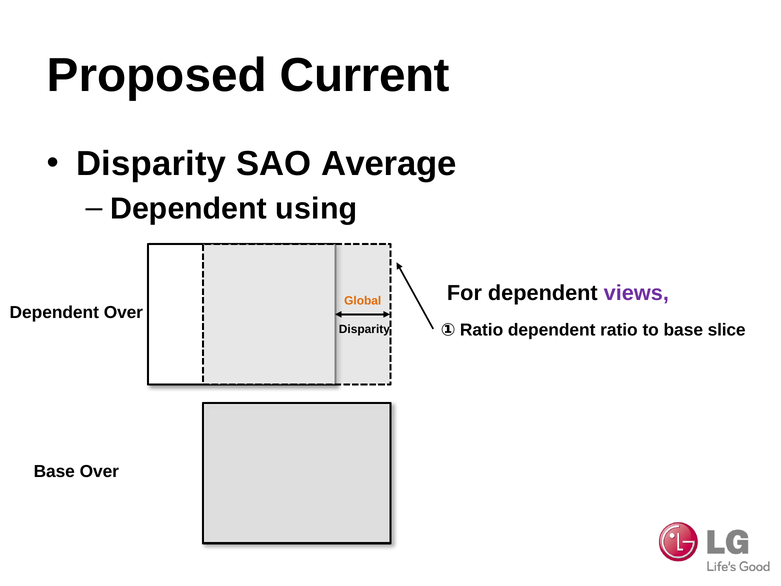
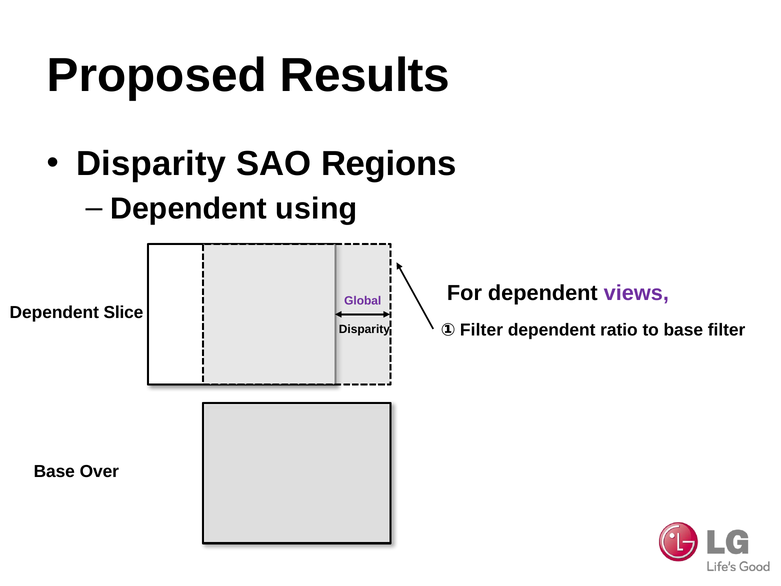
Current: Current -> Results (365, 76)
Average: Average -> Regions (389, 164)
Global colour: orange -> purple (363, 301)
Dependent Over: Over -> Slice (123, 313)
① Ratio: Ratio -> Filter (482, 330)
base slice: slice -> filter (727, 330)
